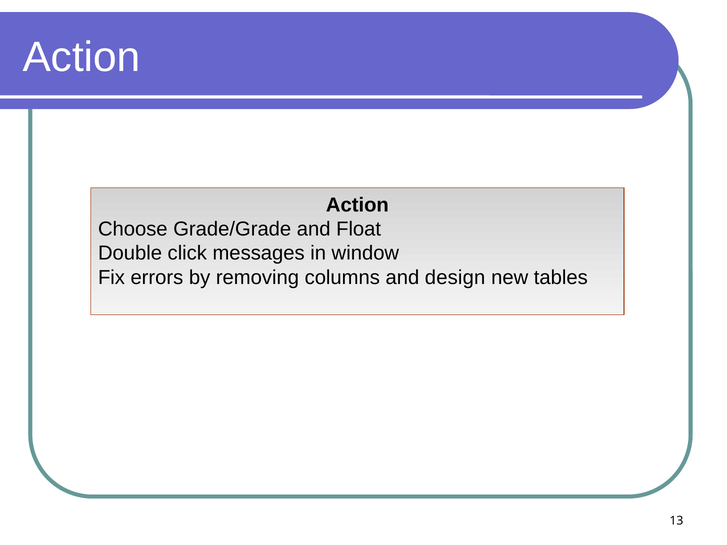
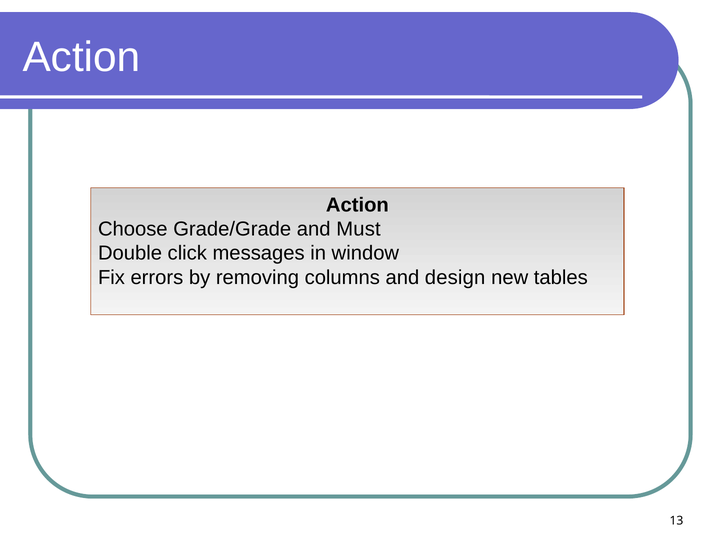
Float: Float -> Must (359, 229)
